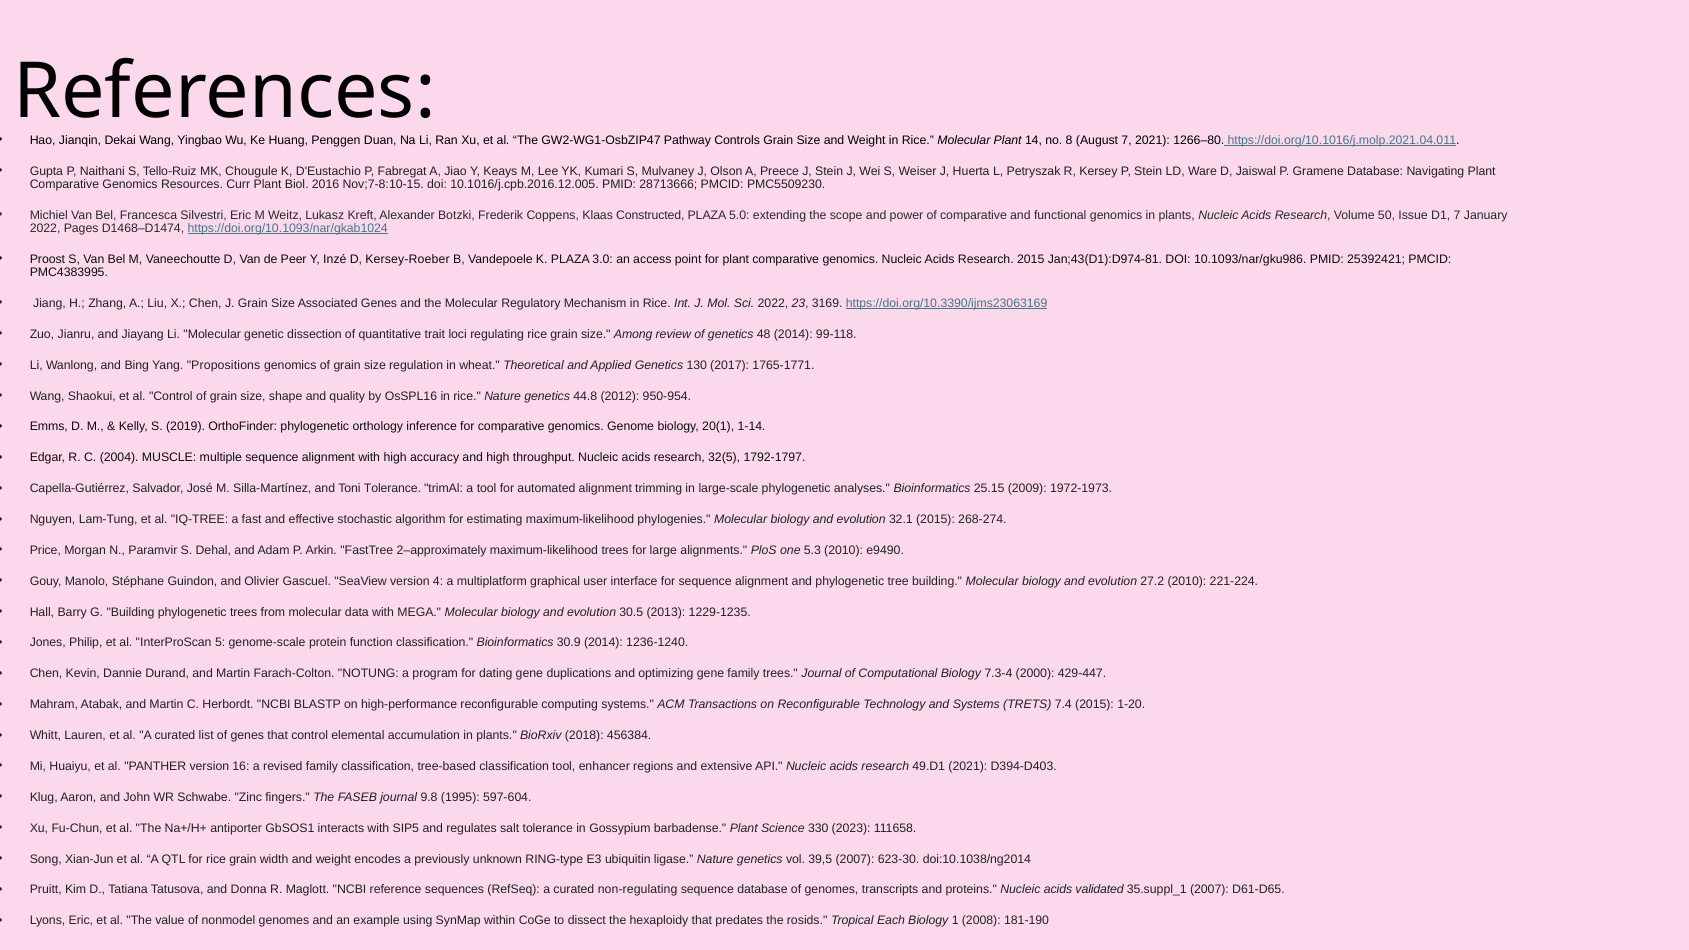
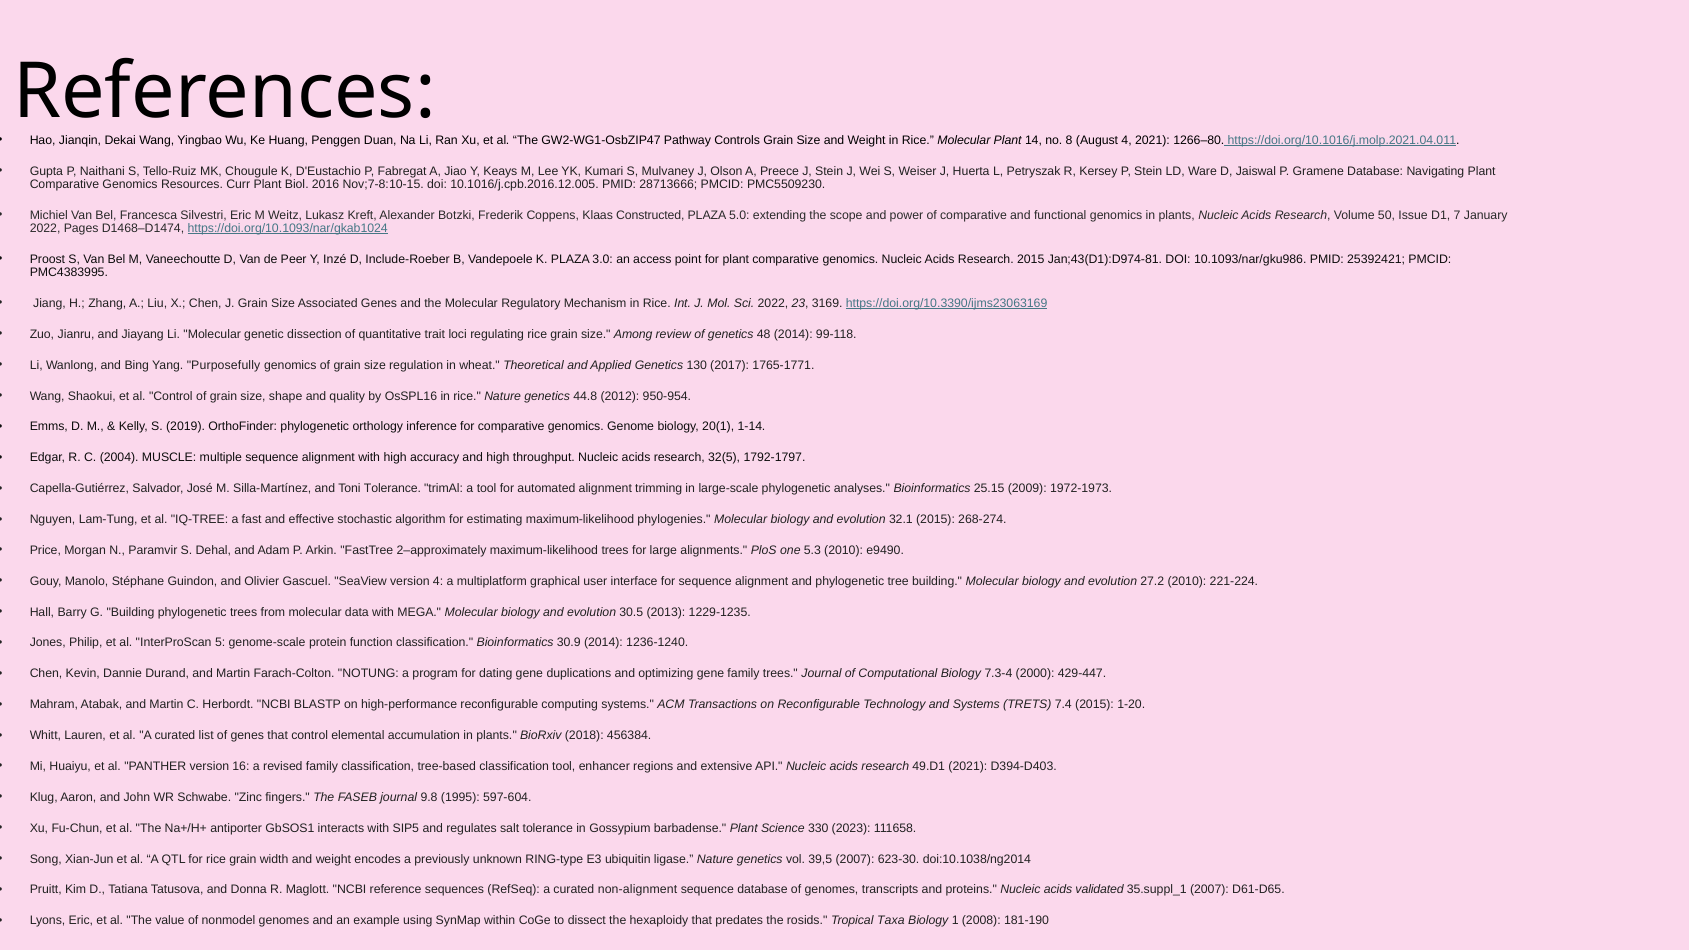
August 7: 7 -> 4 (1127, 140)
Kersey-Roeber: Kersey-Roeber -> Include-Roeber (408, 259)
Propositions: Propositions -> Purposefully (224, 365)
non-regulating: non-regulating -> non-alignment (638, 890)
Each: Each -> Taxa (891, 921)
